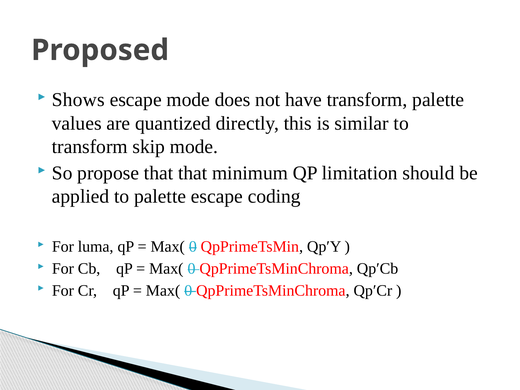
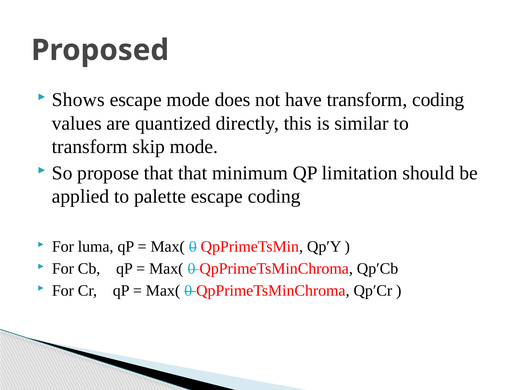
transform palette: palette -> coding (438, 100)
